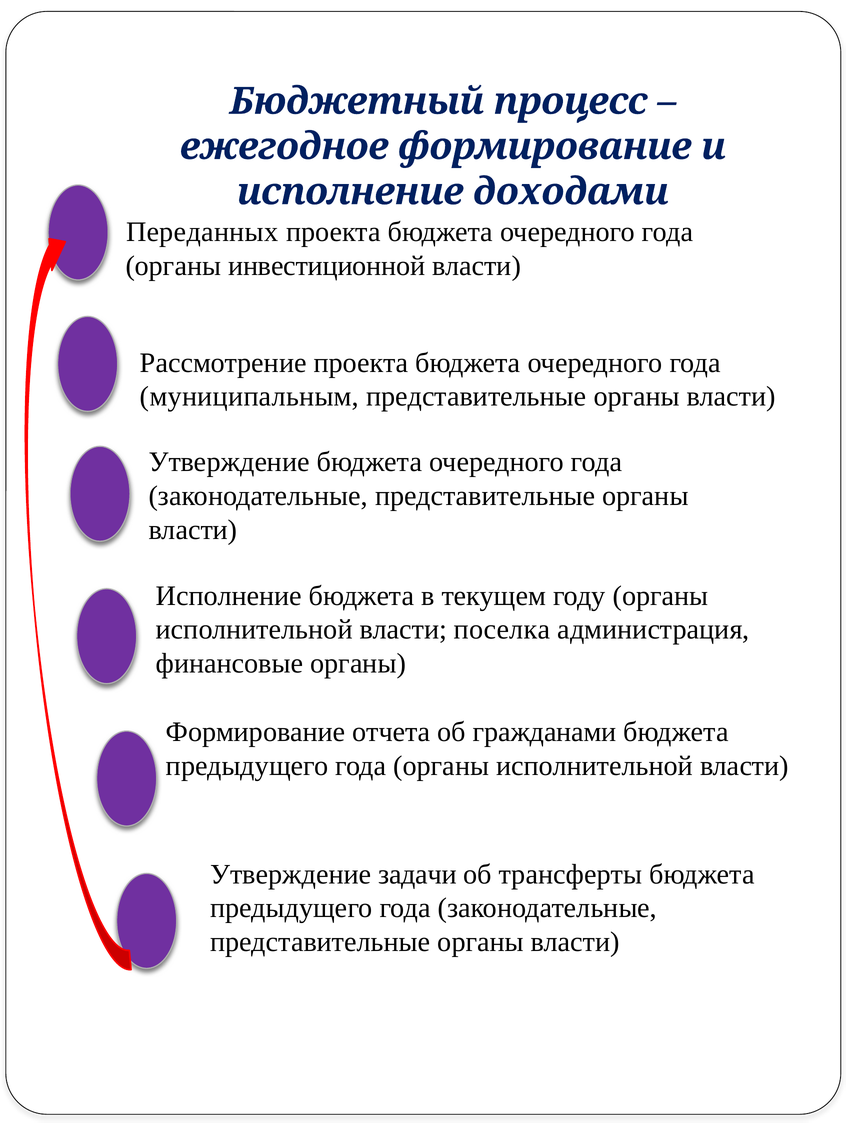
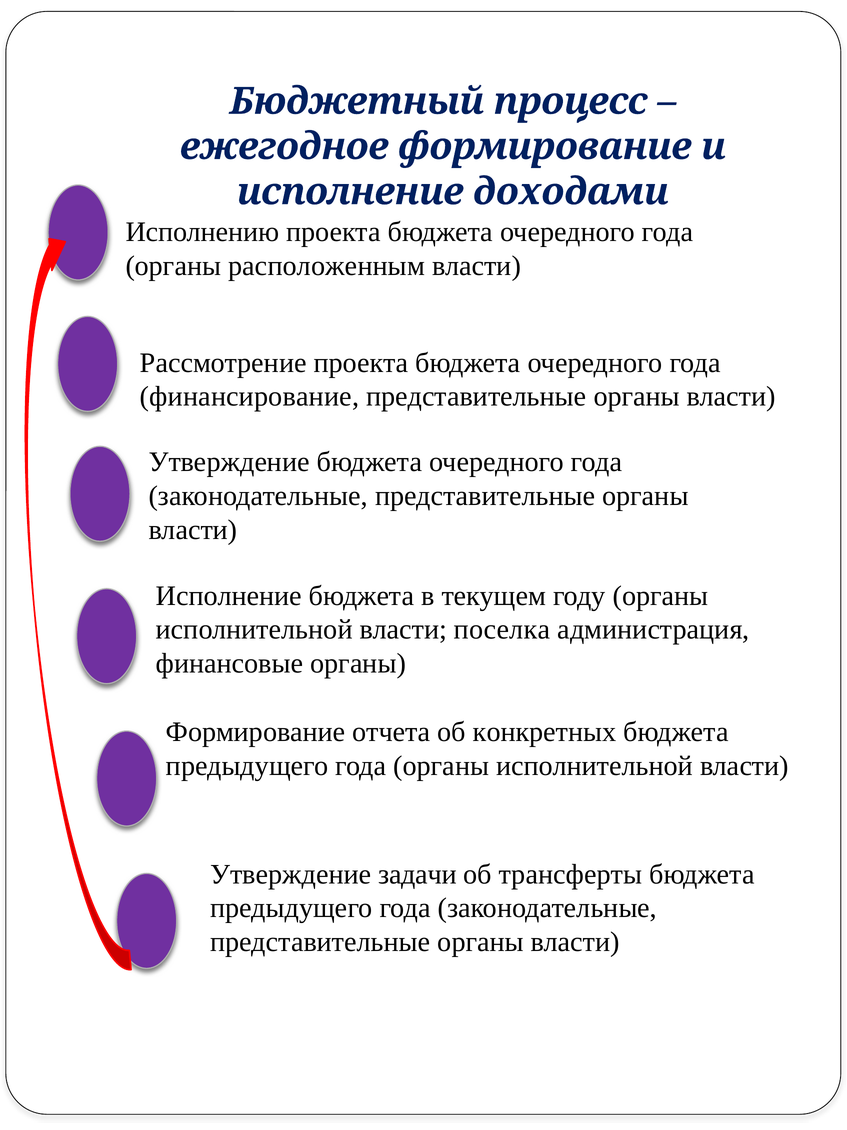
Переданных: Переданных -> Исполнению (202, 232)
инвестиционной: инвестиционной -> расположенным (327, 266)
муниципальным: муниципальным -> финансирование (250, 396)
гражданами: гражданами -> конкретных (545, 731)
